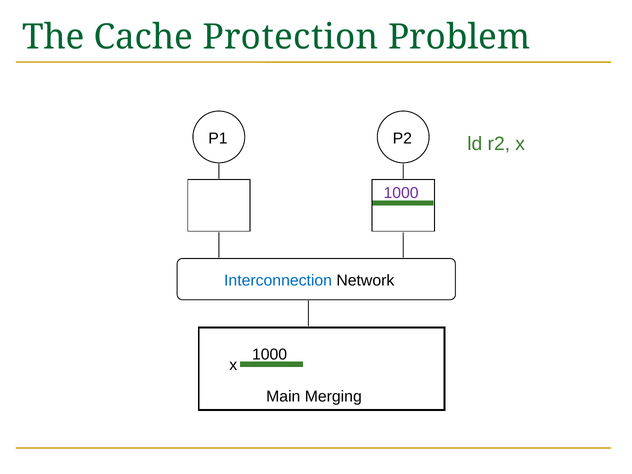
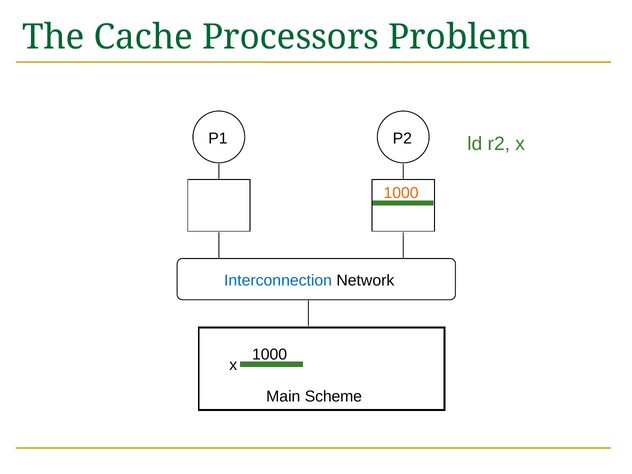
Protection: Protection -> Processors (291, 37)
1000 colour: purple -> orange (401, 193)
Merging: Merging -> Scheme (333, 397)
